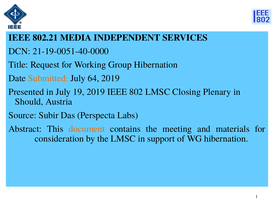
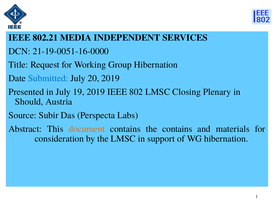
21-19-0051-40-0000: 21-19-0051-40-0000 -> 21-19-0051-16-0000 (71, 51)
Submitted colour: orange -> blue (48, 78)
64: 64 -> 20 (93, 78)
the meeting: meeting -> contains (177, 129)
